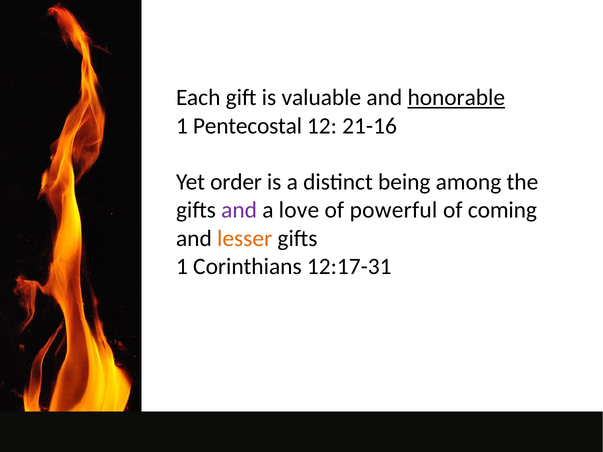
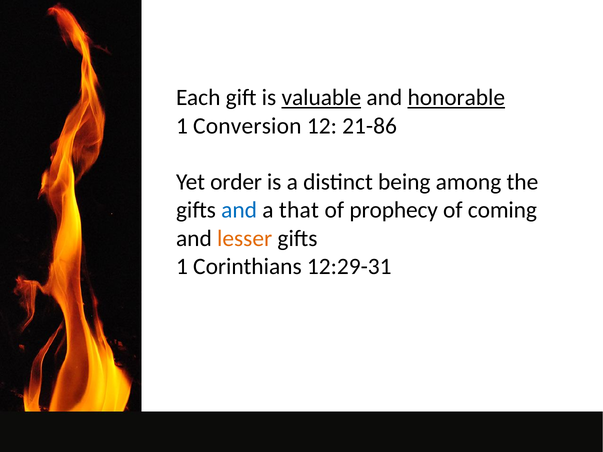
valuable underline: none -> present (321, 98)
Pentecostal: Pentecostal -> Conversion (247, 126)
21-16: 21-16 -> 21-86 (370, 126)
and colour: purple -> blue (239, 210)
love: love -> that (299, 210)
powerful: powerful -> prophecy (394, 210)
12:17-31: 12:17-31 -> 12:29-31 (349, 267)
